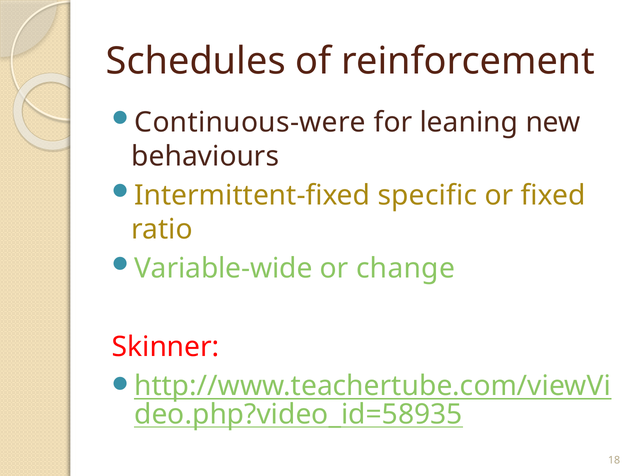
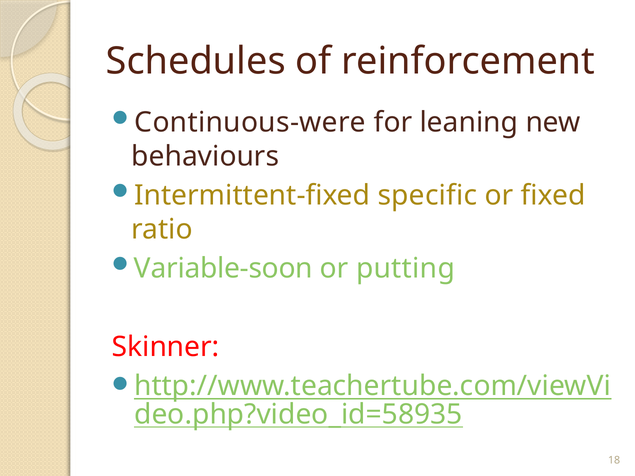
Variable-wide: Variable-wide -> Variable-soon (223, 269)
change: change -> putting (406, 269)
